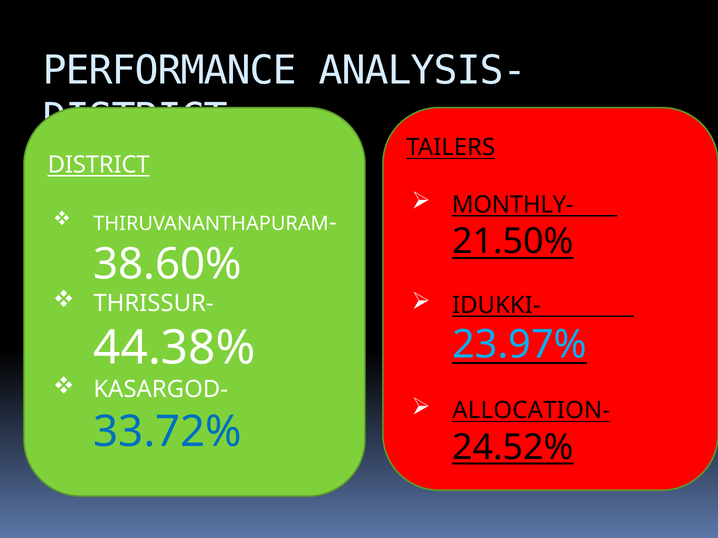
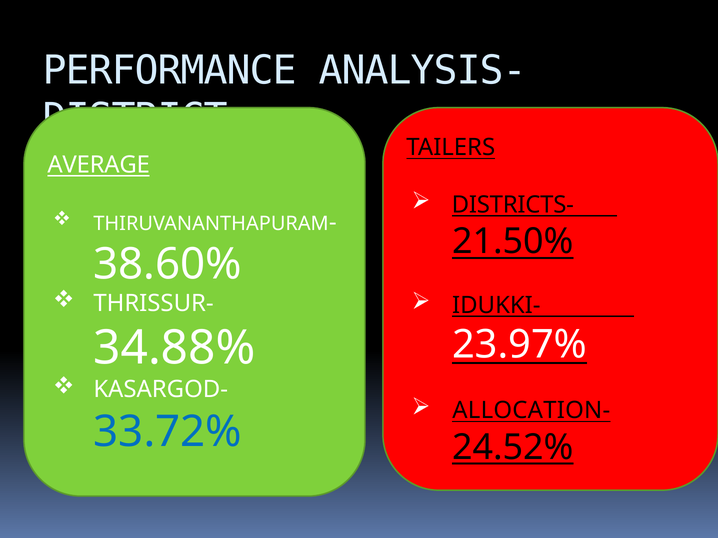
DISTRICT: DISTRICT -> AVERAGE (99, 165)
MONTHLY-: MONTHLY- -> DISTRICTS- (513, 205)
23.97% colour: light blue -> white (520, 345)
44.38%: 44.38% -> 34.88% (174, 349)
